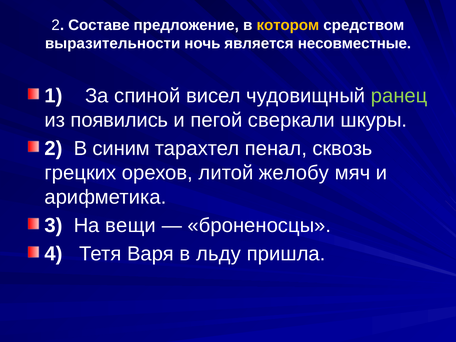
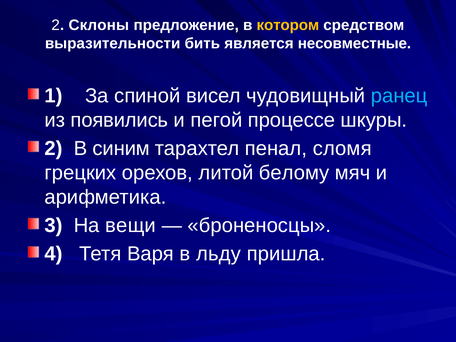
Составе: Составе -> Склоны (99, 25)
ночь: ночь -> бить (202, 43)
ранец colour: light green -> light blue (399, 96)
сверкали: сверкали -> процессе (291, 120)
сквозь: сквозь -> сломя (342, 148)
желобу: желобу -> белому (294, 173)
